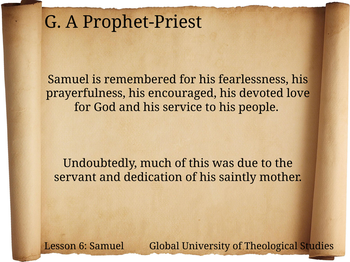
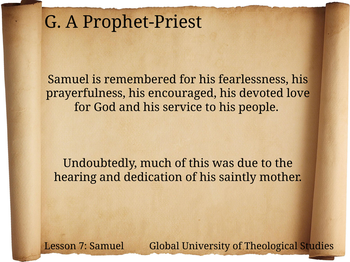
servant: servant -> hearing (75, 178)
6: 6 -> 7 (83, 247)
